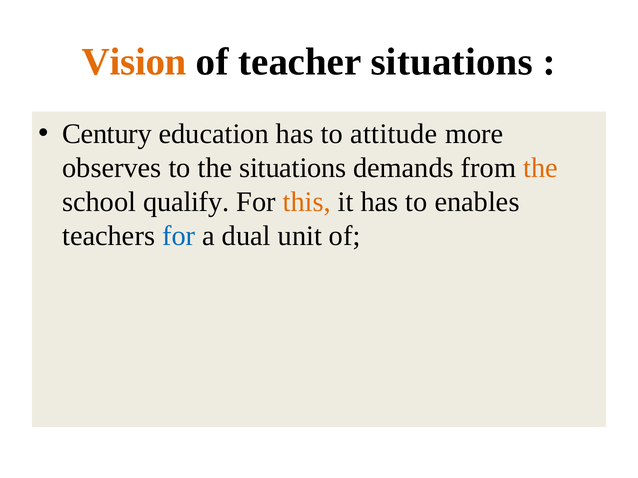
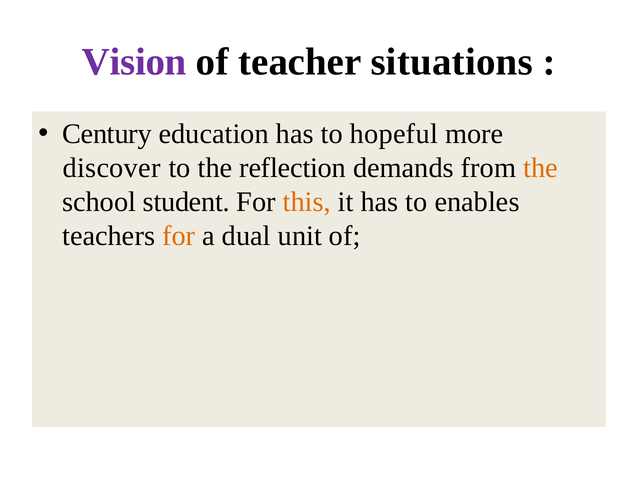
Vision colour: orange -> purple (134, 62)
attitude: attitude -> hopeful (394, 134)
observes: observes -> discover (112, 168)
the situations: situations -> reflection (293, 168)
qualify: qualify -> student (186, 202)
for colour: blue -> orange (179, 236)
